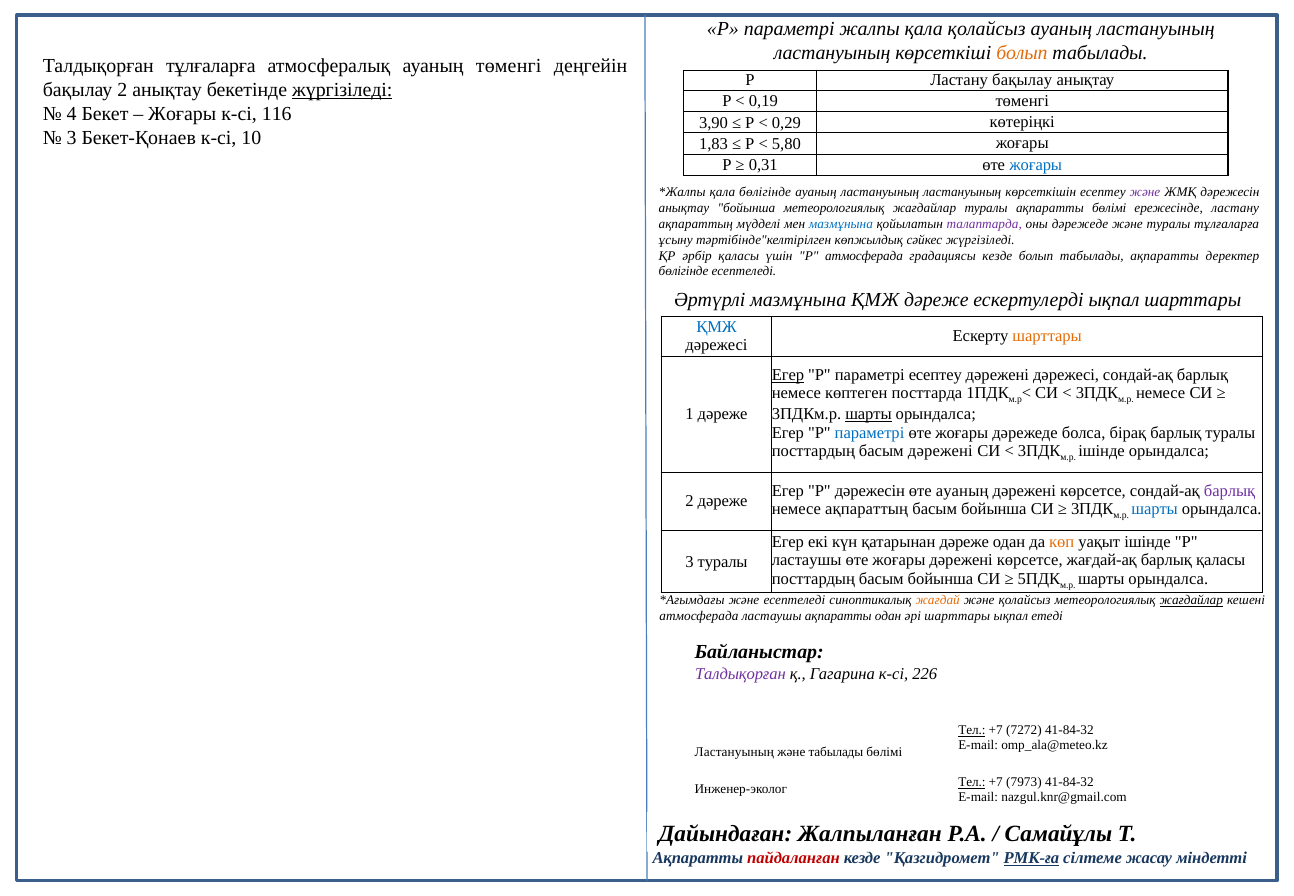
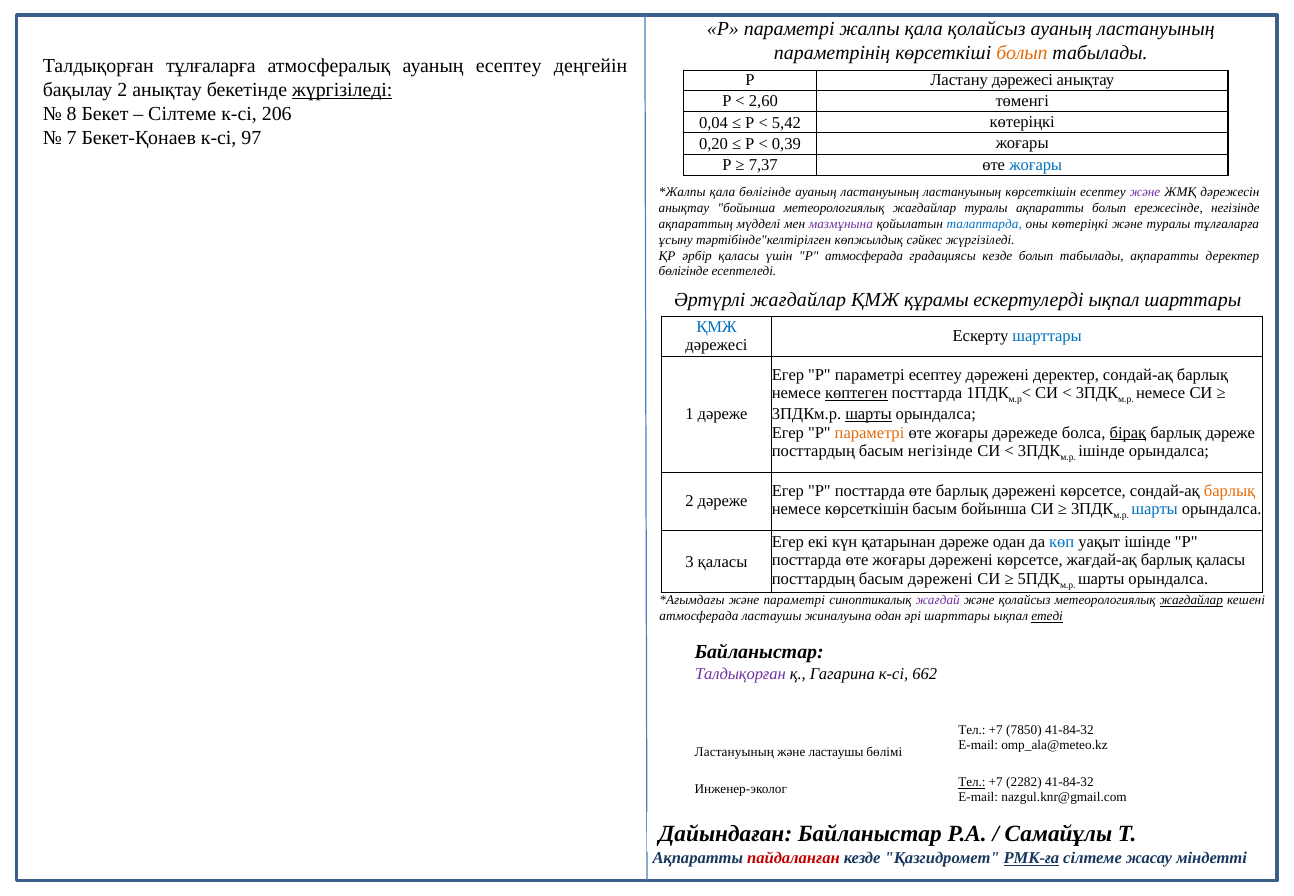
ластануының: ластануының -> параметрінің (832, 53)
ауаның төменгі: төменгі -> есептеу (509, 66)
Ластану бақылау: бақылау -> дәрежесі (1022, 80)
0,19: 0,19 -> 2,60 (763, 101)
4: 4 -> 8 (72, 114)
Жоғары: Жоғары -> Сілтеме (182, 114)
116: 116 -> 206 (277, 114)
3,90: 3,90 -> 0,04 (714, 123)
0,29: 0,29 -> 5,42 (786, 123)
3: 3 -> 7 (72, 137)
10: 10 -> 97 (251, 137)
1,83: 1,83 -> 0,20 (714, 144)
5,80: 5,80 -> 0,39 (786, 144)
0,31: 0,31 -> 7,37 (763, 165)
ақпаратты бөлімі: бөлімі -> болып (1109, 208)
ережесінде ластану: ластану -> негізінде (1235, 208)
мазмұнына colour: blue -> purple (841, 224)
талаптарда colour: purple -> blue (984, 224)
оны дәрежеде: дәрежеде -> көтеріңкі (1080, 224)
Әртүрлі мазмұнына: мазмұнына -> жағдайлар (798, 300)
ҚМЖ дәреже: дәреже -> құрамы (936, 300)
шарттары colour: orange -> blue (1047, 336)
Егер underline: present -> none (788, 375)
дәрежені дәрежесі: дәрежесі -> деректер (1066, 375)
көптеген underline: none -> present (856, 393)
параметрі colour: blue -> orange (870, 432)
бірақ underline: none -> present (1128, 432)
барлық туралы: туралы -> дәреже (1230, 432)
басым дәрежені: дәрежені -> негізінде (940, 451)
Егер Р дәрежесін: дәрежесін -> посттарда (870, 491)
өте ауаның: ауаның -> барлық (962, 491)
барлық colour: purple -> orange (1230, 491)
немесе ақпараттың: ақпараттың -> көрсеткішін (867, 509)
көп colour: orange -> blue (1062, 542)
ластаушы: ластаушы -> посттарда (807, 560)
3 туралы: туралы -> қаласы (723, 561)
посттардың басым бойынша: бойынша -> дәрежені (940, 578)
және есептеледі: есептеледі -> параметрі (794, 601)
жағдай colour: orange -> purple (938, 601)
ластаушы ақпаратты: ақпаратты -> жиналуына (838, 616)
етеді underline: none -> present (1047, 616)
226: 226 -> 662 (925, 674)
Тел underline: present -> none (972, 730)
7272: 7272 -> 7850 (1024, 730)
және табылады: табылады -> ластаушы (836, 752)
7973: 7973 -> 2282 (1024, 782)
Дайындаған Жалпыланған: Жалпыланған -> Байланыстар (870, 833)
